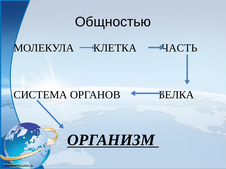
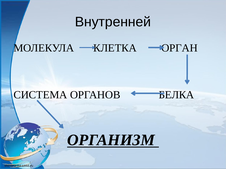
Общностью: Общностью -> Внутренней (113, 22)
ЧАСТЬ: ЧАСТЬ -> ОРГАН (180, 48)
